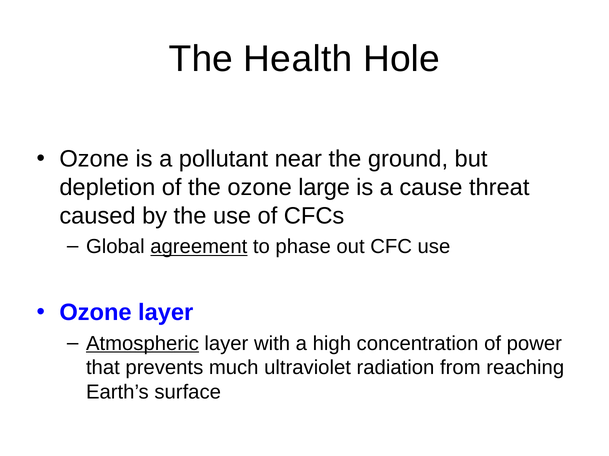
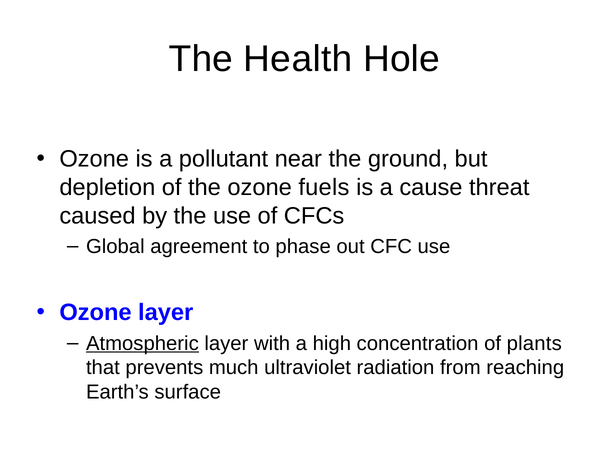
large: large -> fuels (324, 188)
agreement underline: present -> none (199, 247)
power: power -> plants (534, 344)
